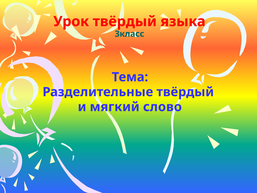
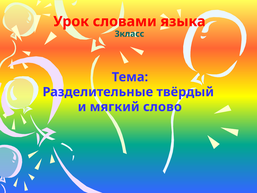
Урок твёрдый: твёрдый -> словами (125, 21)
